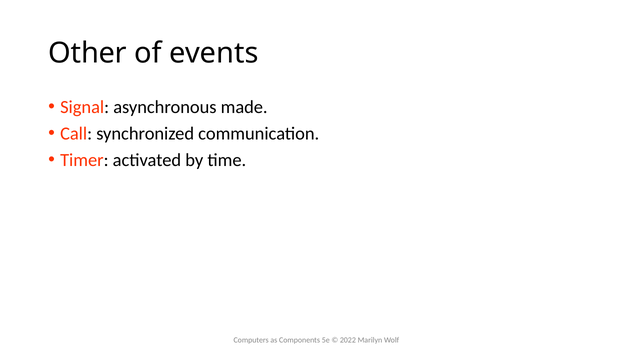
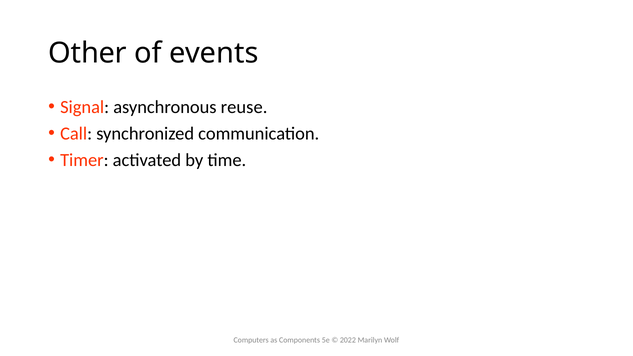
made: made -> reuse (244, 107)
